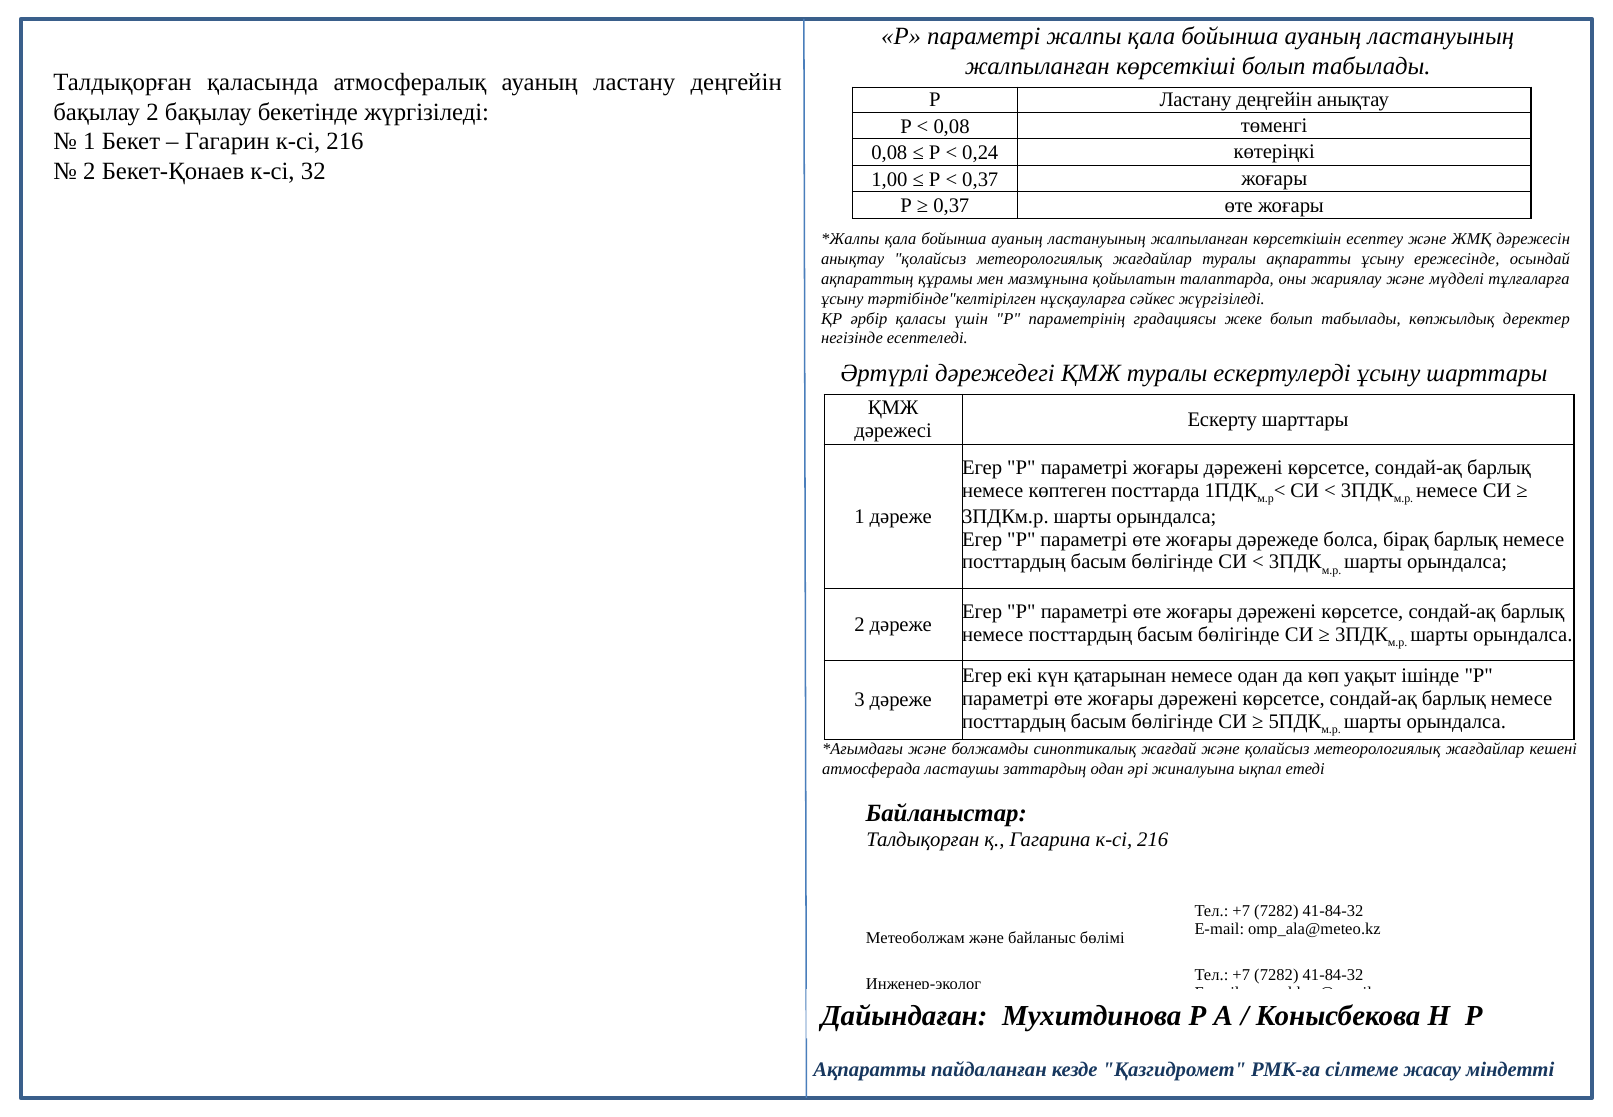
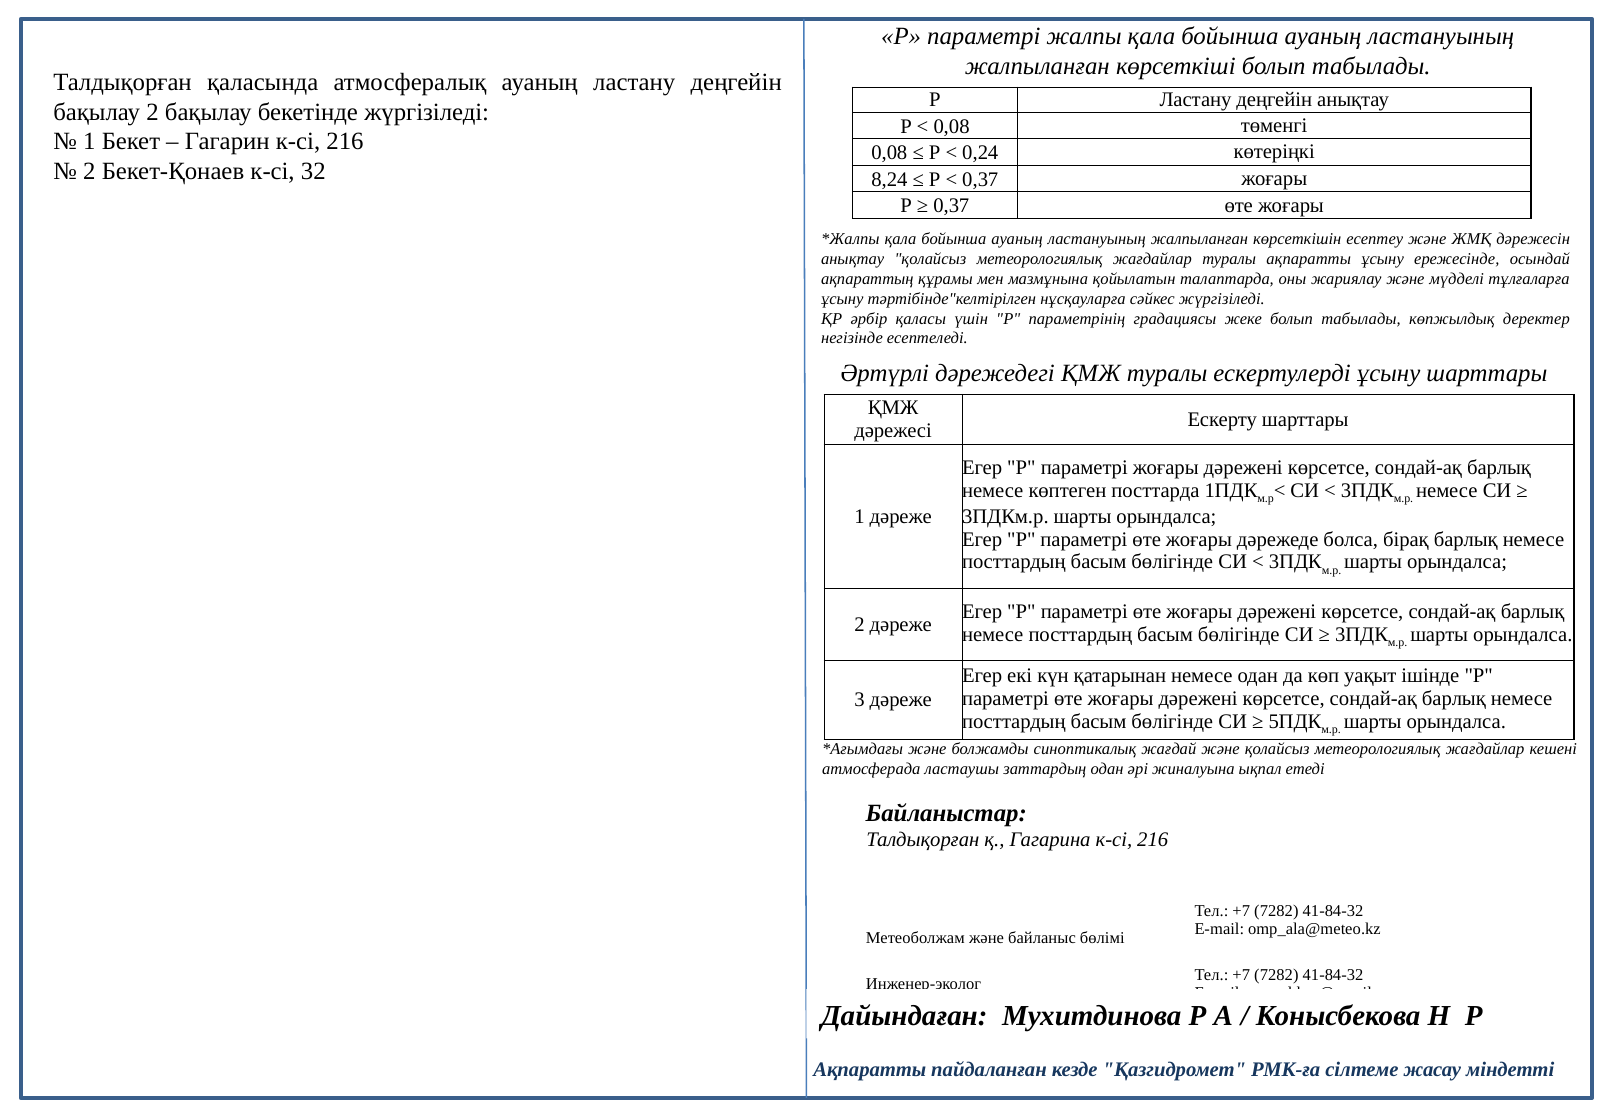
1,00: 1,00 -> 8,24 (889, 179)
